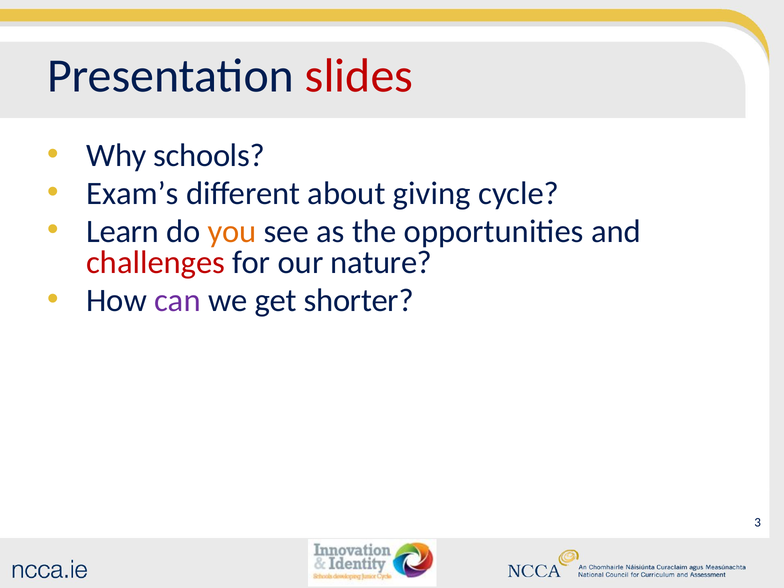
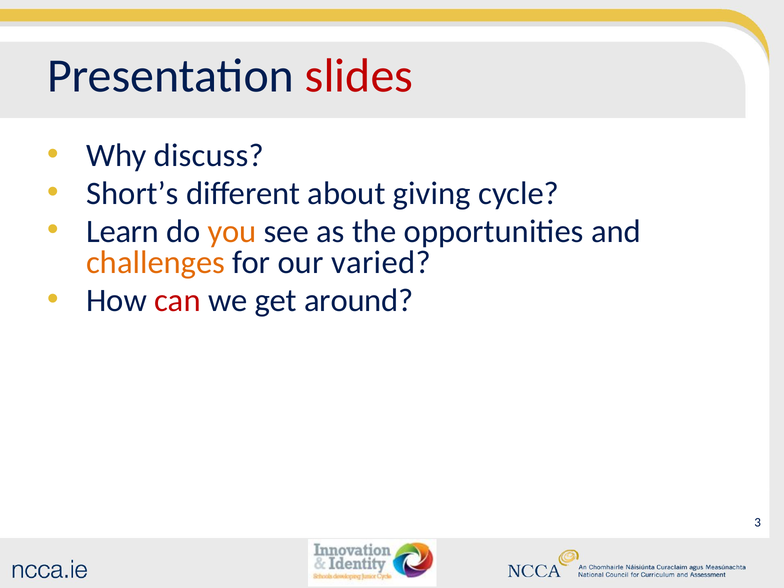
schools: schools -> discuss (209, 155)
Exam’s: Exam’s -> Short’s (132, 193)
challenges colour: red -> orange (156, 263)
nature: nature -> varied (381, 263)
can colour: purple -> red (177, 301)
shorter: shorter -> around (359, 301)
